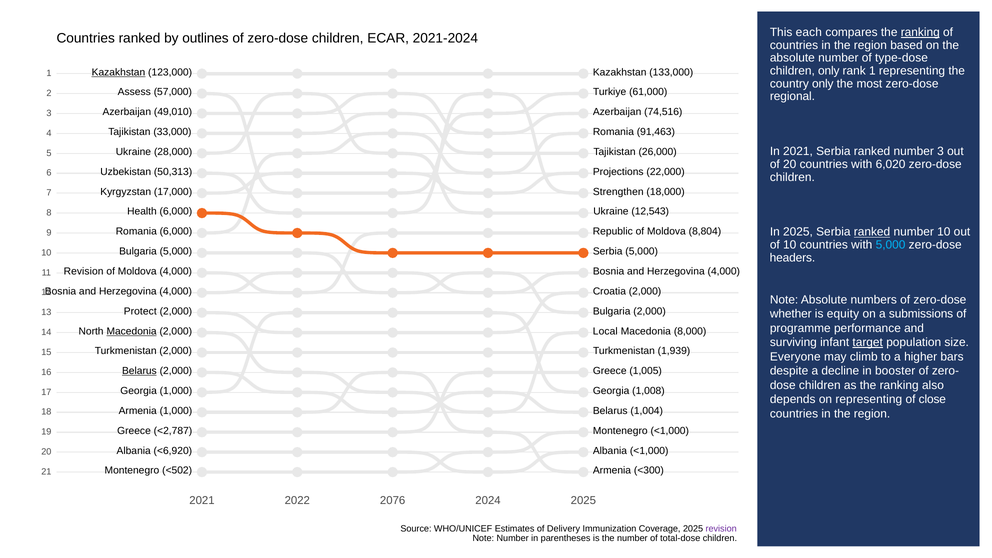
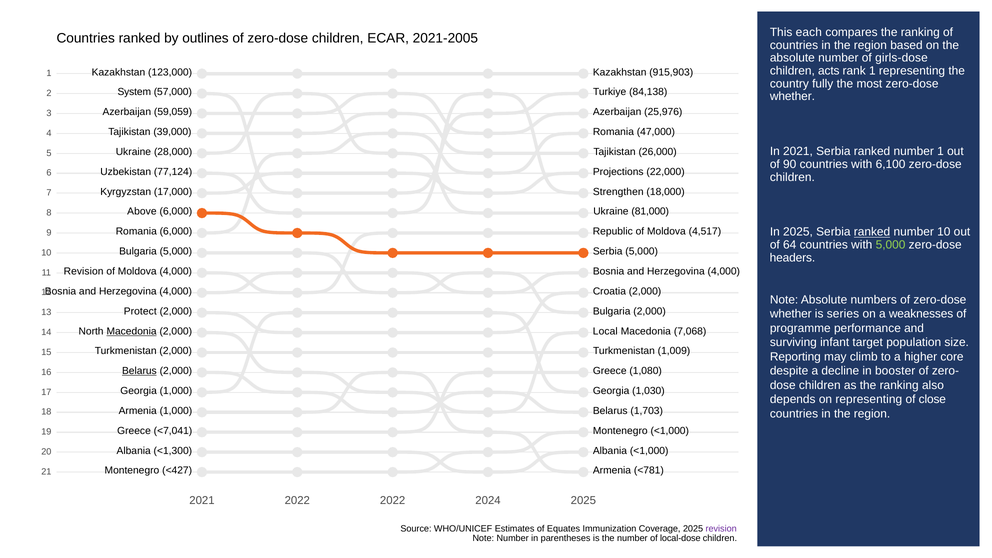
ranking underline: present -> none (920, 32)
2021-2024: 2021-2024 -> 2021-2005 (445, 38)
type-dose: type-dose -> girls-dose (901, 58)
children only: only -> acts (829, 71)
Kazakhstan underline: present -> none (118, 72)
133,000: 133,000 -> 915,903 (671, 72)
country only: only -> fully (823, 84)
Assess: Assess -> System (134, 92)
61,000: 61,000 -> 84,138 (648, 92)
regional: regional -> whether (792, 96)
49,010: 49,010 -> 59,059 (173, 112)
74,516: 74,516 -> 25,976 (663, 112)
33,000: 33,000 -> 39,000 (172, 132)
91,463: 91,463 -> 47,000 (656, 132)
number 3: 3 -> 1 (941, 151)
of 20: 20 -> 90 (790, 164)
6,020: 6,020 -> 6,100 (891, 164)
50,313: 50,313 -> 77,124 (173, 172)
Health: Health -> Above (142, 212)
12,543: 12,543 -> 81,000 (650, 212)
8,804: 8,804 -> 4,517 (705, 232)
of 10: 10 -> 64 (790, 245)
5,000 colour: light blue -> light green (891, 245)
equity: equity -> series (843, 314)
submissions: submissions -> weaknesses (921, 314)
8,000: 8,000 -> 7,068 (690, 331)
target underline: present -> none (868, 342)
1,939: 1,939 -> 1,009 (674, 351)
Everyone: Everyone -> Reporting (795, 357)
bars: bars -> core (952, 357)
1,005: 1,005 -> 1,080 (646, 371)
1,008: 1,008 -> 1,030 (648, 391)
1,004: 1,004 -> 1,703 (647, 411)
<2,787: <2,787 -> <7,041 (173, 431)
<6,920: <6,920 -> <1,300 (173, 451)
<502: <502 -> <427 (177, 471)
<300: <300 -> <781 (649, 471)
2022 2076: 2076 -> 2022 (393, 501)
Delivery: Delivery -> Equates (564, 529)
total-dose: total-dose -> local-dose (680, 538)
